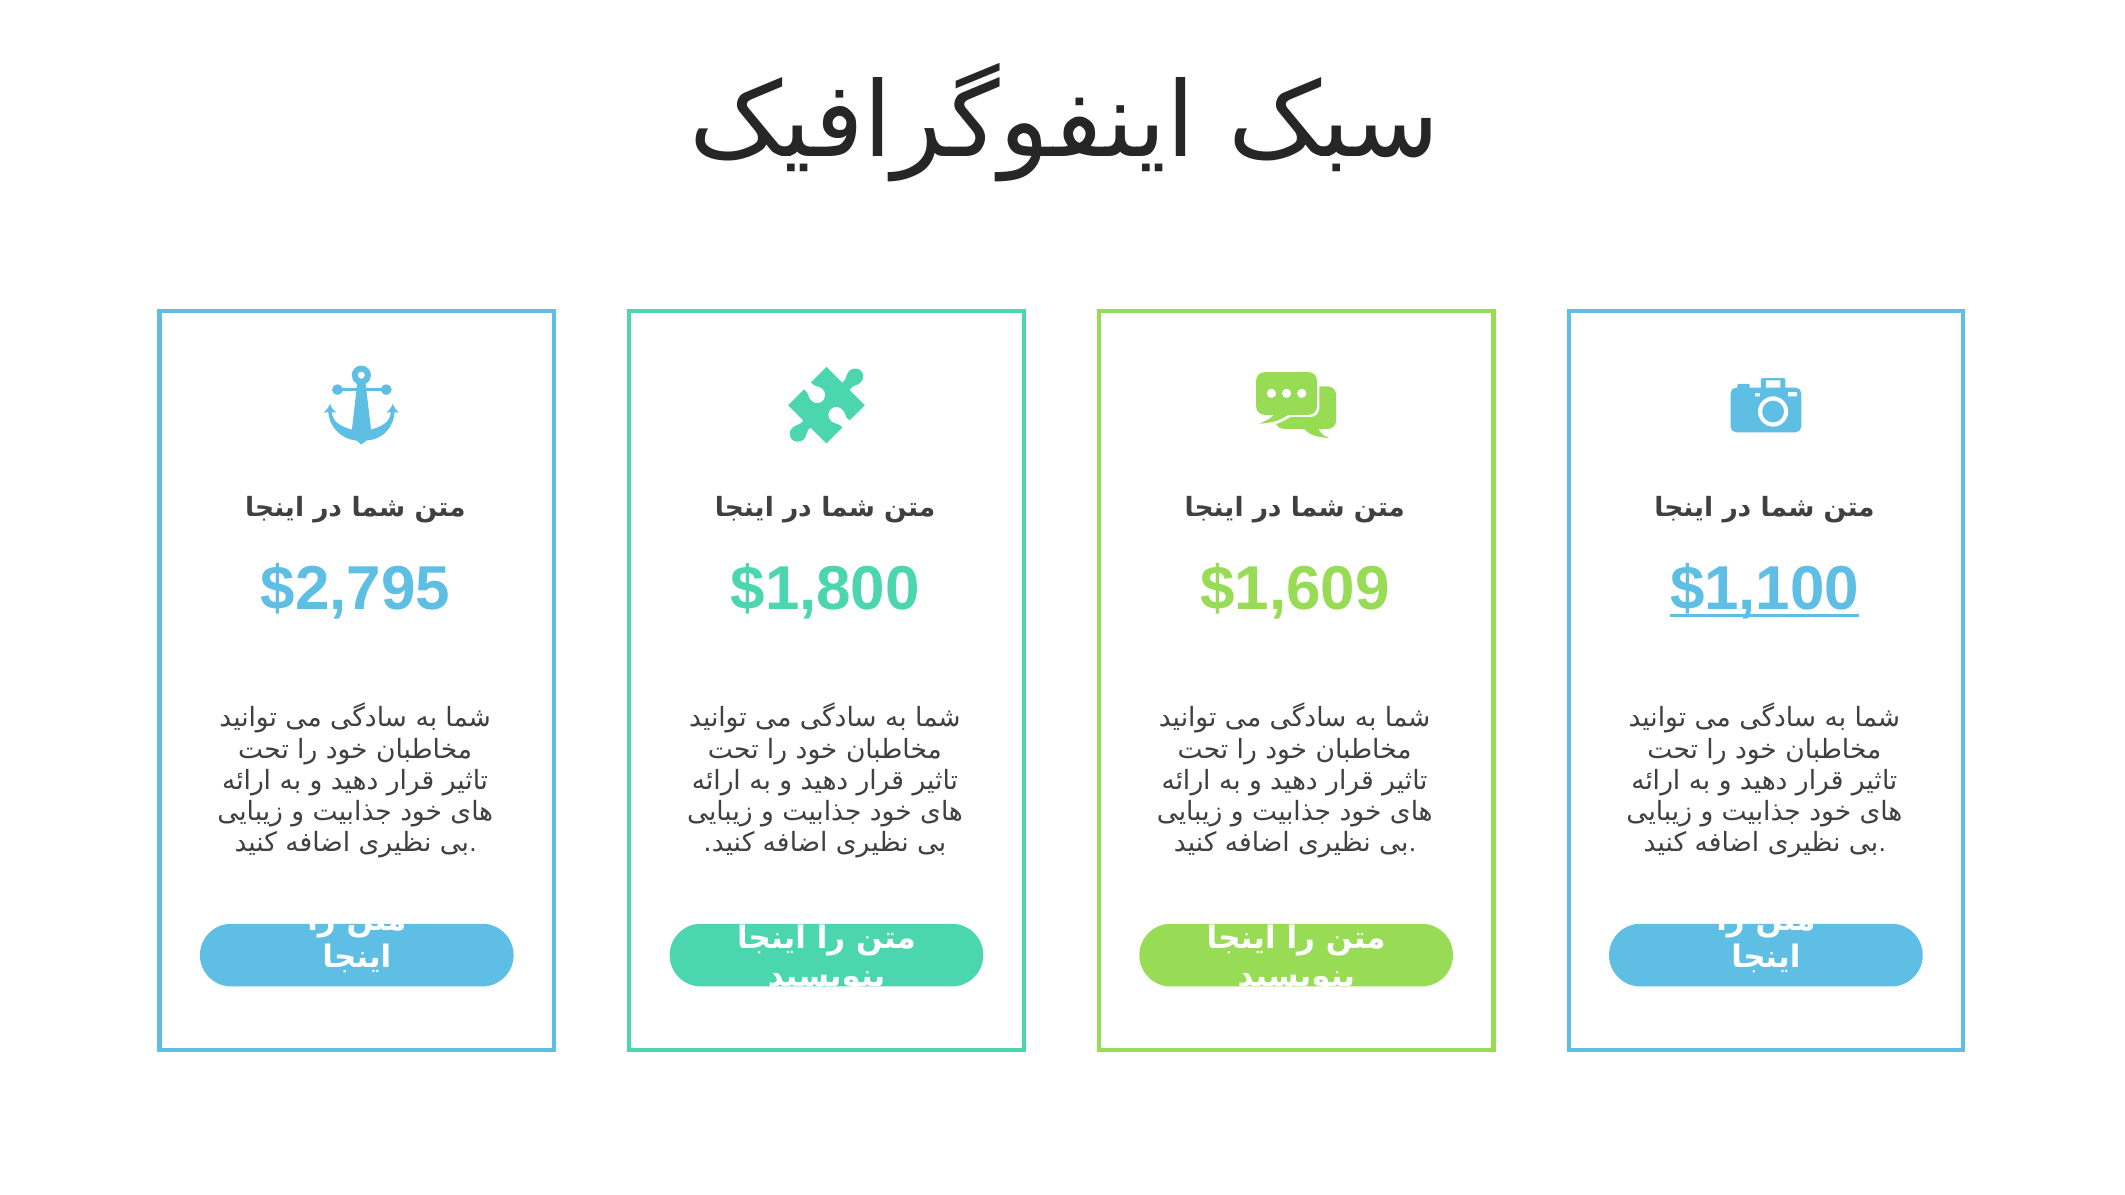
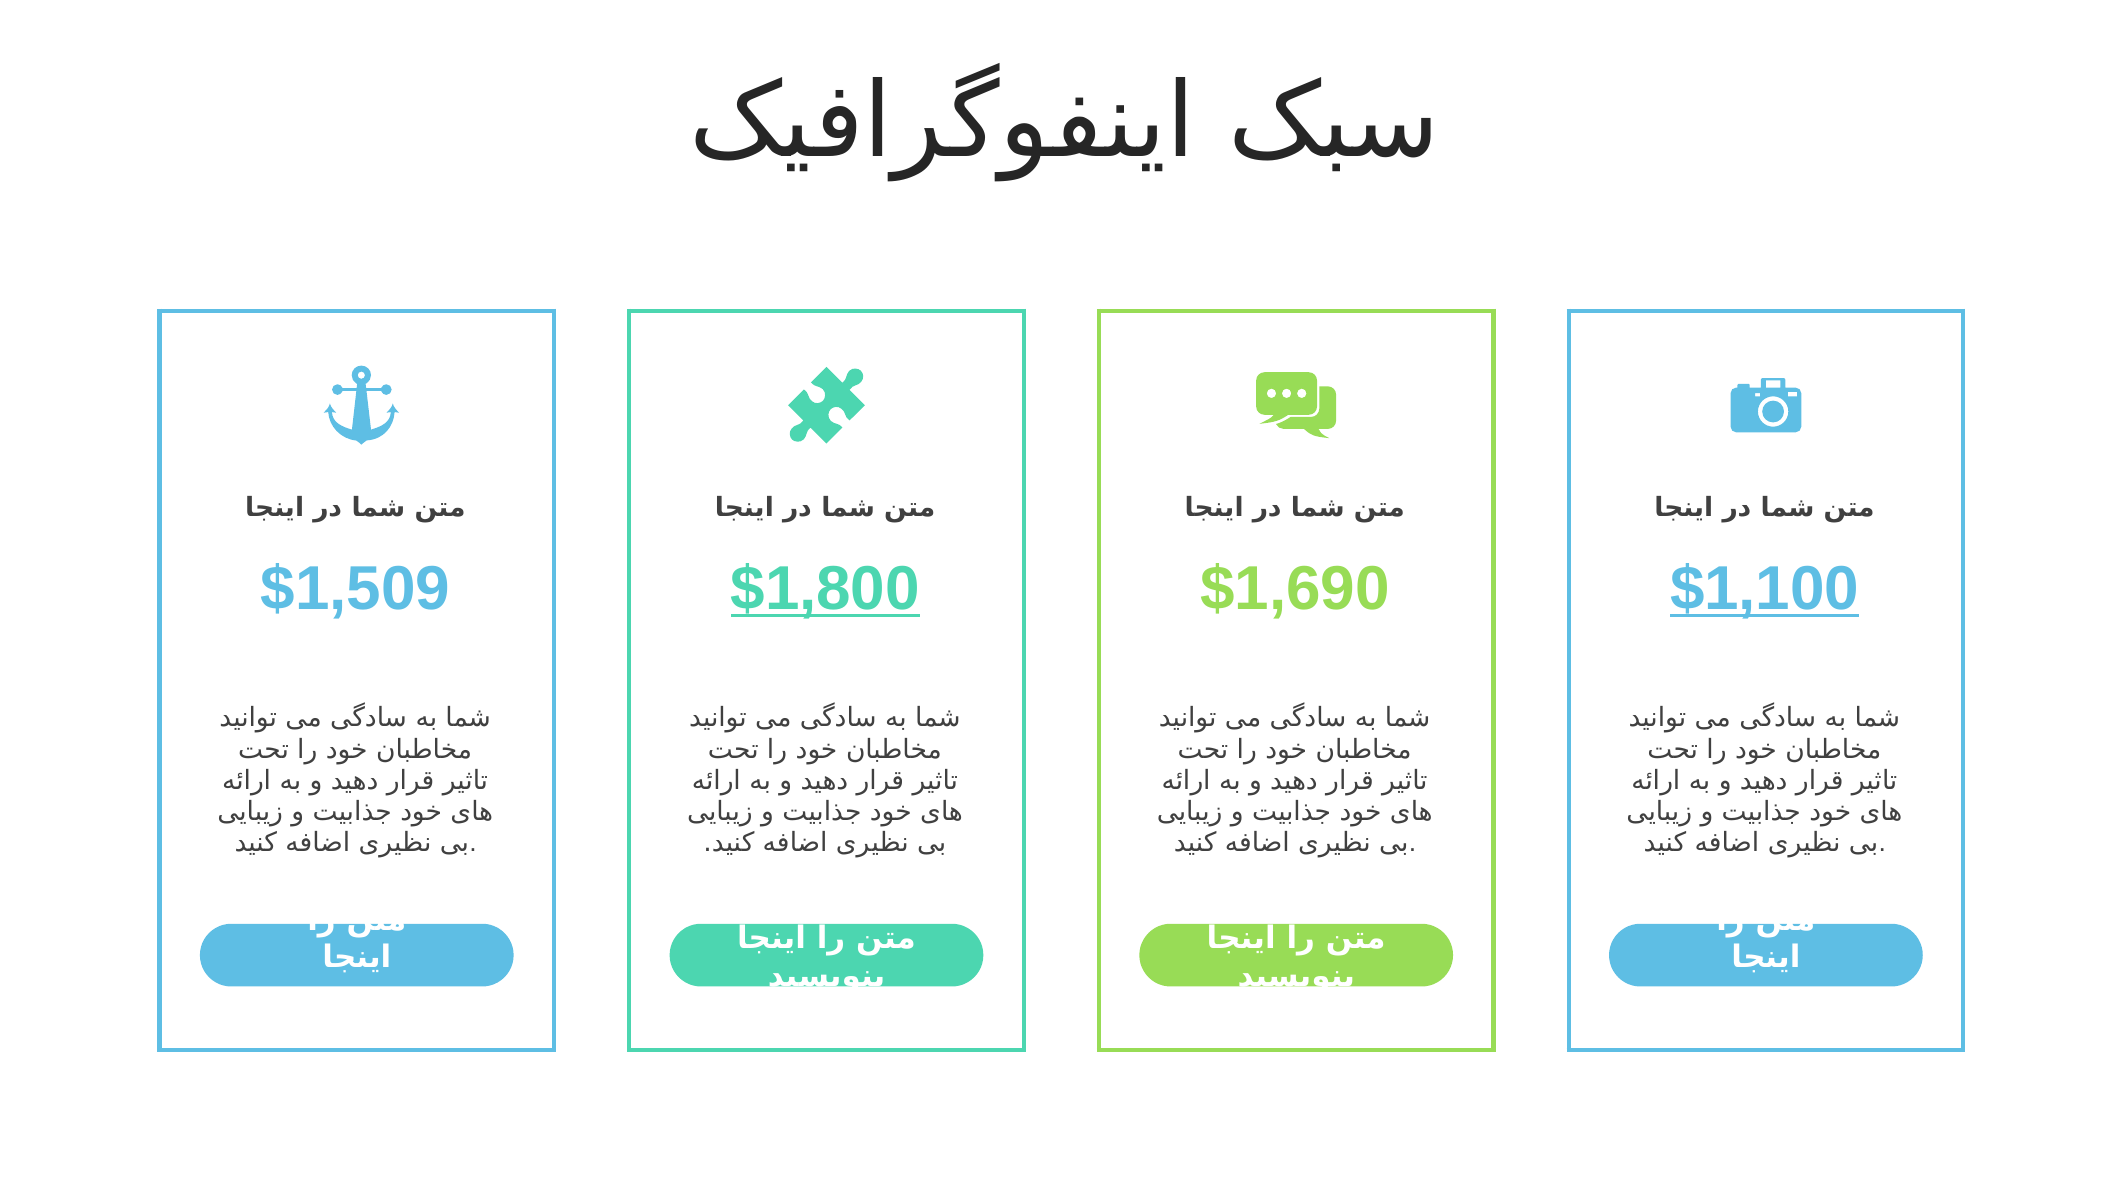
$2,795: $2,795 -> $1,509 (356, 589)
$1,800 underline: none -> present (825, 589)
$1,609: $1,609 -> $1,690 (1295, 589)
